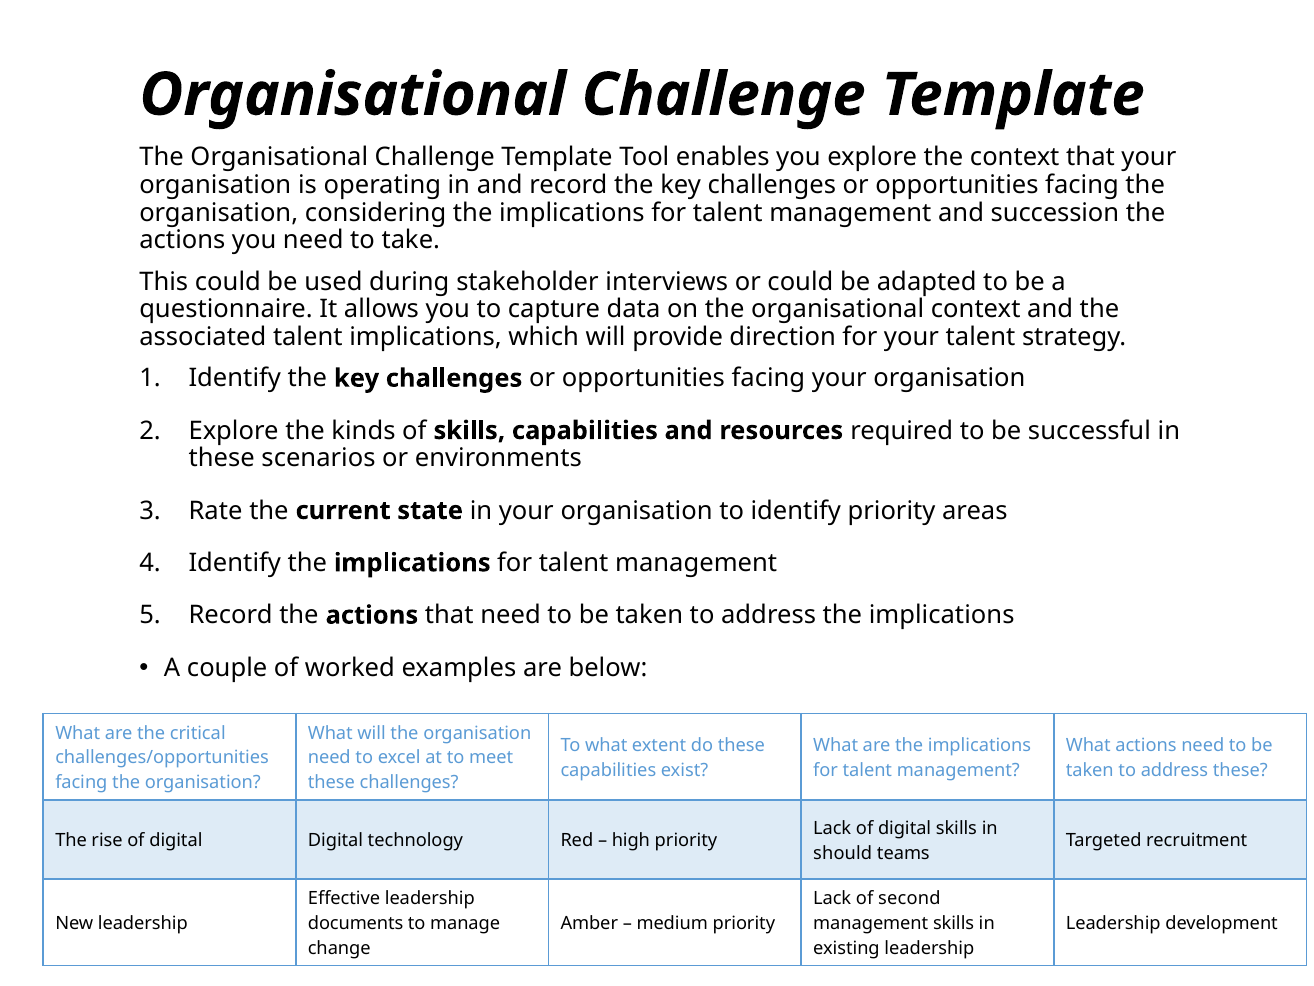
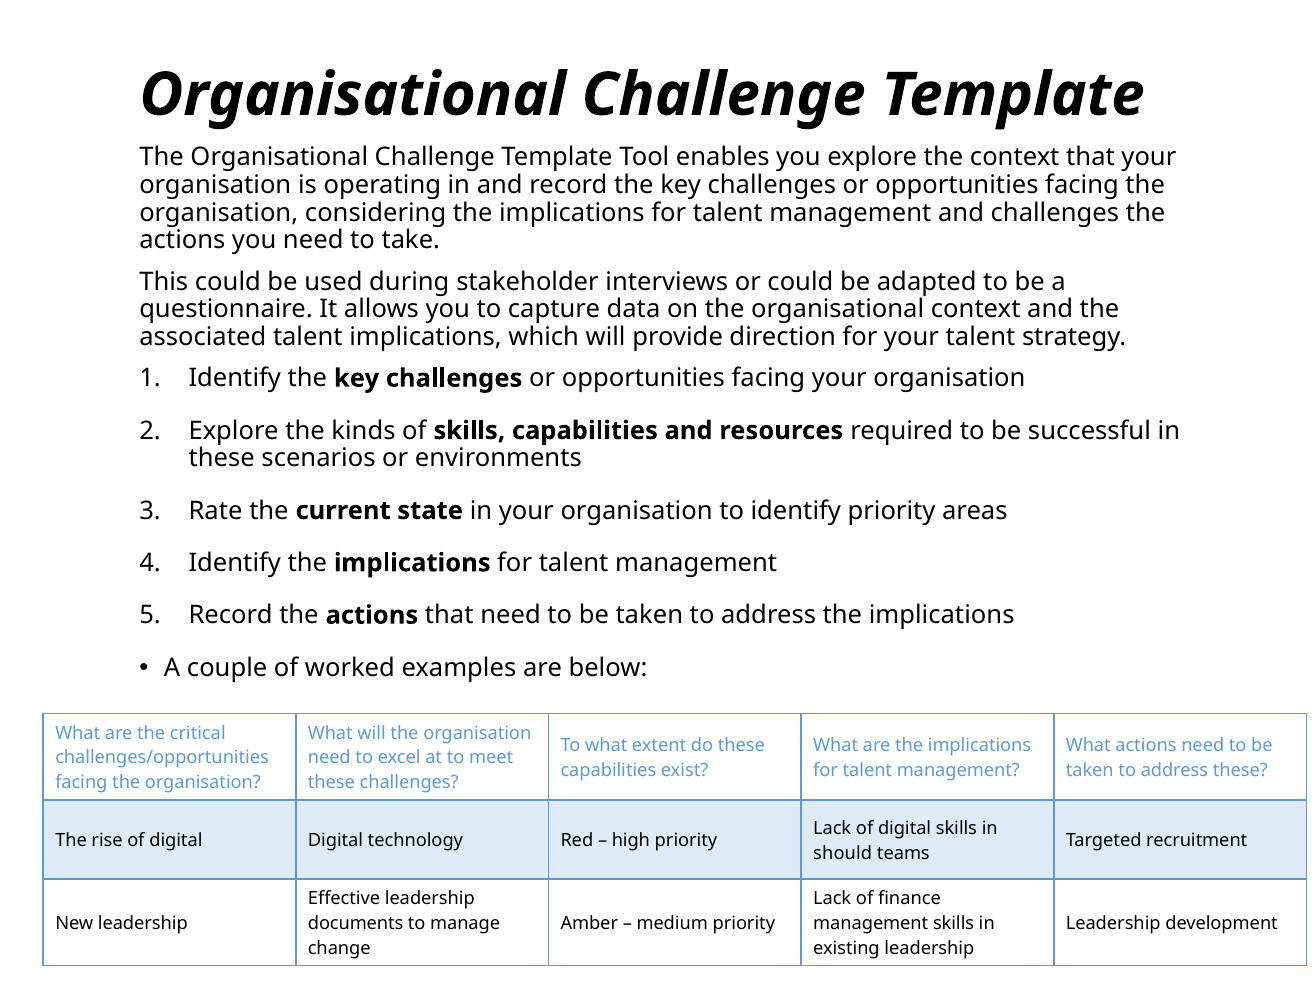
and succession: succession -> challenges (1055, 213)
second: second -> finance (909, 898)
